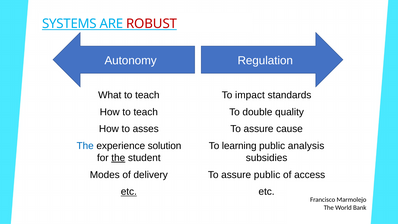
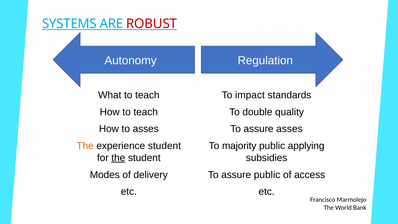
assure cause: cause -> asses (289, 129)
The colour: blue -> orange (85, 146)
experience solution: solution -> student (164, 146)
learning: learning -> majority (239, 146)
analysis: analysis -> applying (306, 146)
etc underline: present -> none (129, 192)
